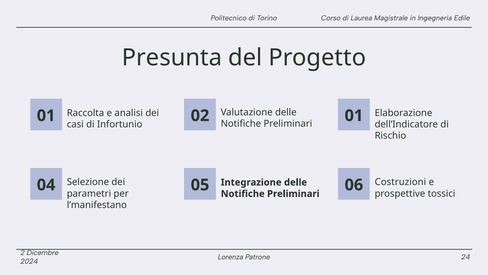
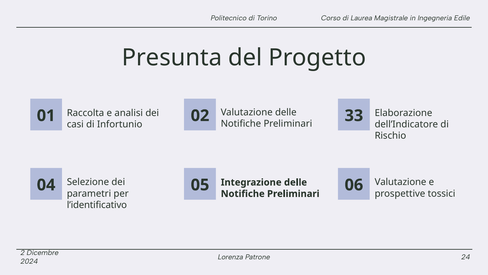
02 01: 01 -> 33 (354, 115)
Costruzioni: Costruzioni -> Valutazione (401, 182)
l’manifestano: l’manifestano -> l’identificativo (97, 205)
